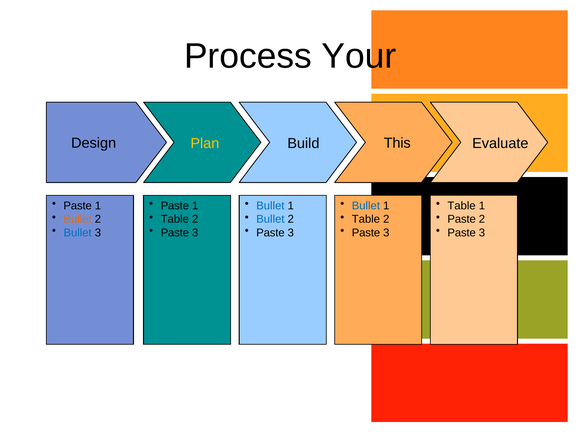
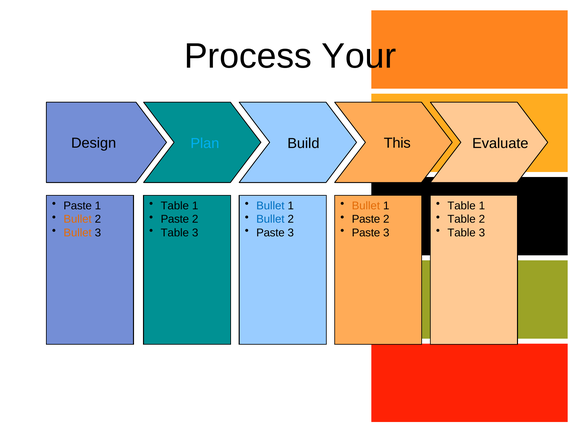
Plan colour: yellow -> light blue (205, 143)
Paste: Paste -> Table (175, 206)
Bullet colour: blue -> orange (366, 206)
Table: Table -> Paste (175, 219)
Table: Table -> Paste (366, 219)
Paste: Paste -> Table (462, 219)
Bullet colour: blue -> orange (78, 233)
Paste: Paste -> Table (175, 233)
Paste: Paste -> Table (462, 233)
